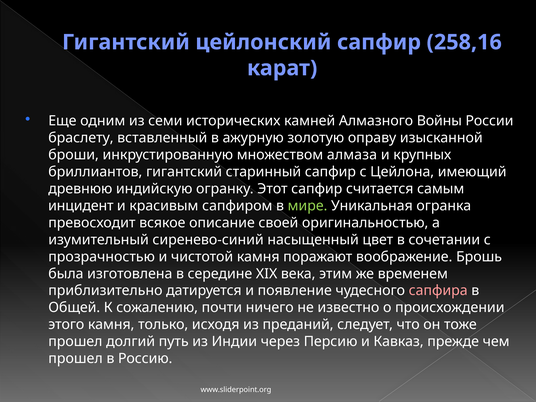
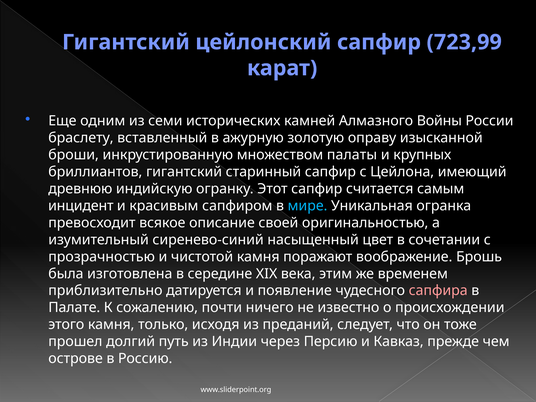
258,16: 258,16 -> 723,99 (464, 42)
алмаза: алмаза -> палаты (352, 155)
мире colour: light green -> light blue (308, 206)
Общей: Общей -> Палате (74, 308)
прошел: прошел -> острове (76, 359)
